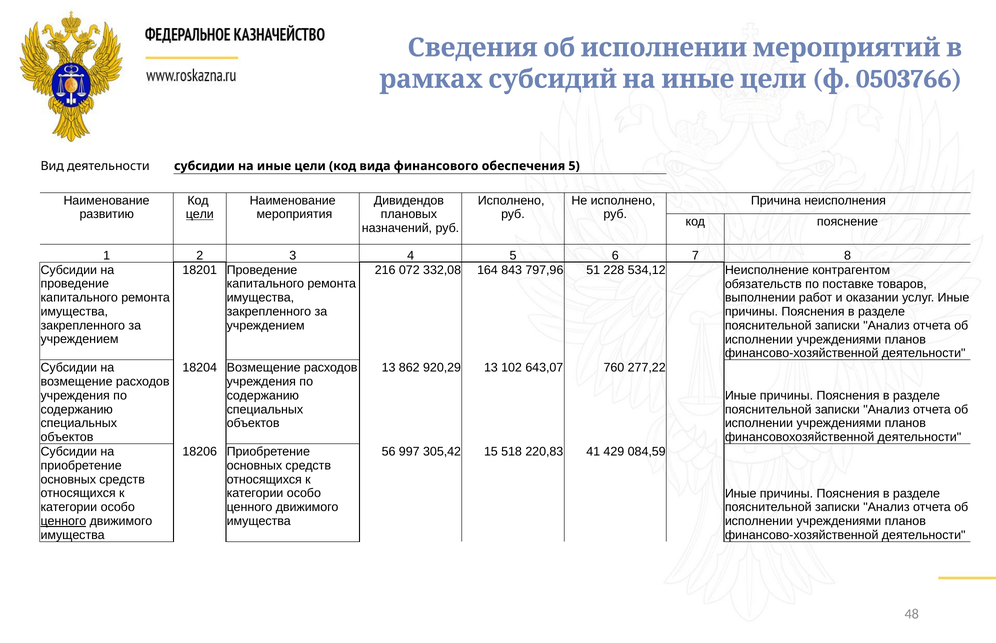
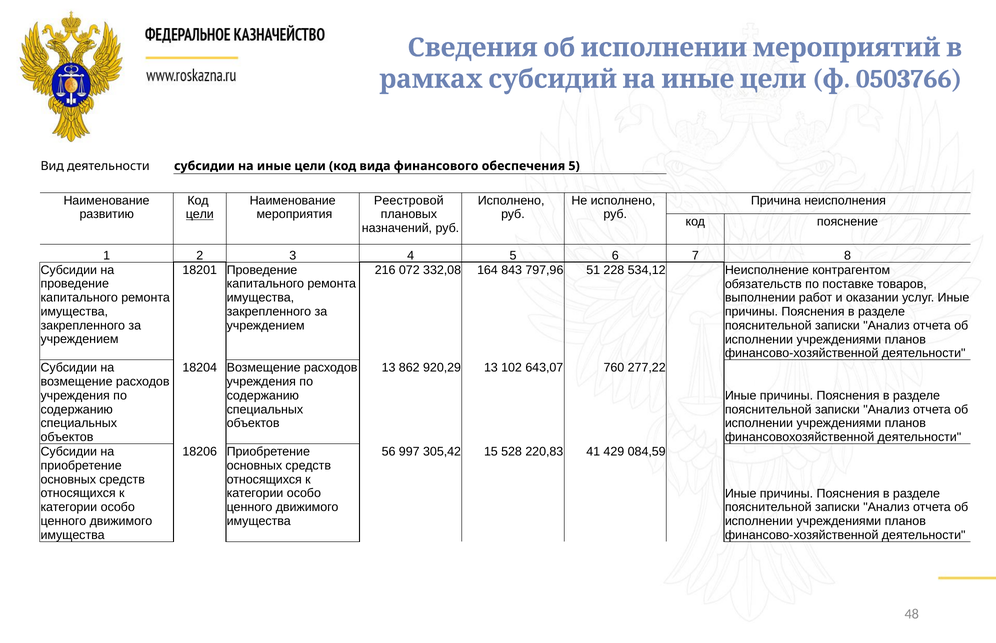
Дивидендов: Дивидендов -> Реестровой (409, 200)
518: 518 -> 528 (512, 452)
ценного underline: present -> none (63, 521)
